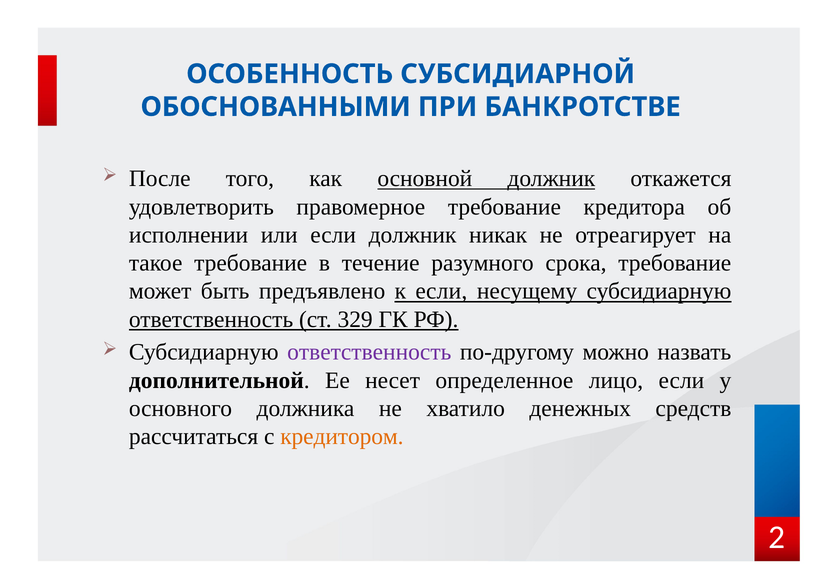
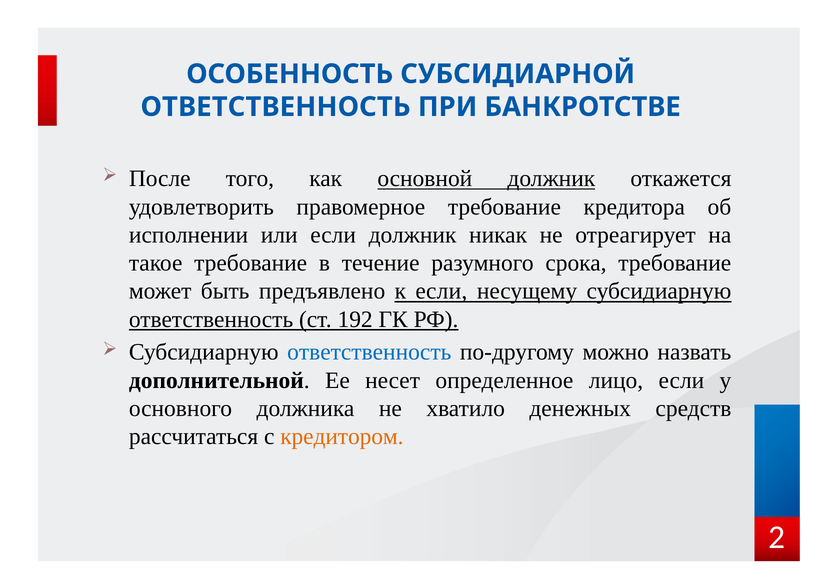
ОБОСНОВАННЫМИ: ОБОСНОВАННЫМИ -> ОТВЕТСТВЕННОСТЬ (276, 107)
329: 329 -> 192 (355, 319)
ответственность colour: purple -> blue (369, 352)
